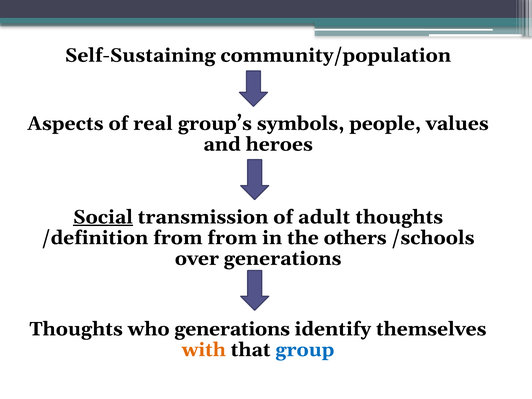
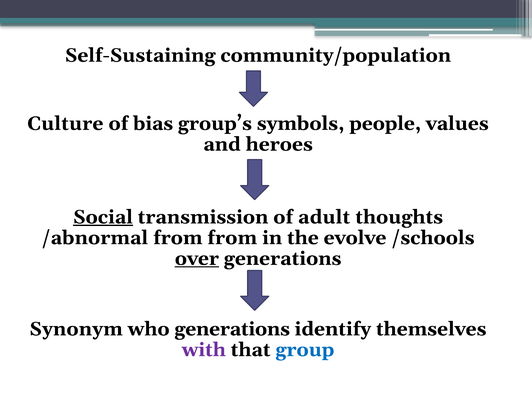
Aspects: Aspects -> Culture (65, 124)
real: real -> bias (153, 124)
/definition: /definition -> /abnormal (95, 238)
others: others -> evolve (355, 238)
over underline: none -> present (197, 259)
Thoughts: Thoughts -> Synonym (76, 329)
with colour: orange -> purple (204, 350)
